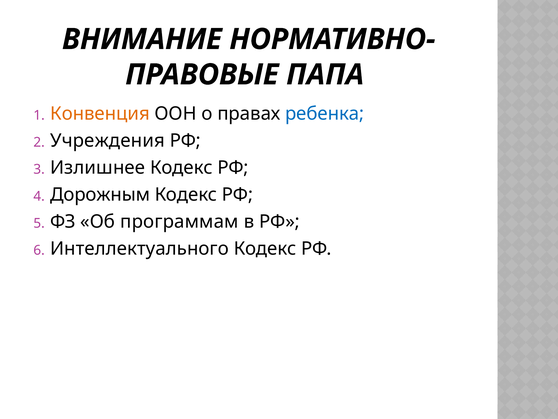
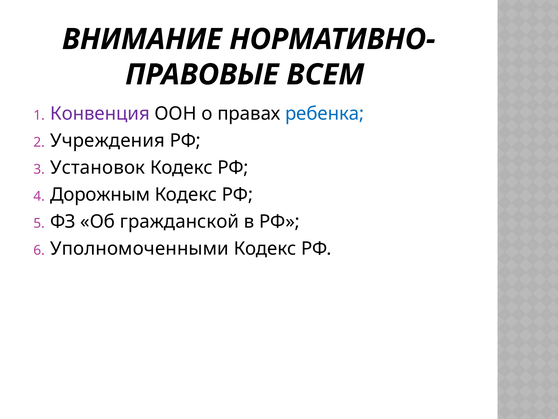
ПАПА: ПАПА -> ВСЕМ (325, 75)
Конвенция colour: orange -> purple (100, 113)
Излишнее: Излишнее -> Установок (98, 167)
программам: программам -> гражданской (179, 221)
Интеллектуального: Интеллектуального -> Уполномоченными (139, 248)
